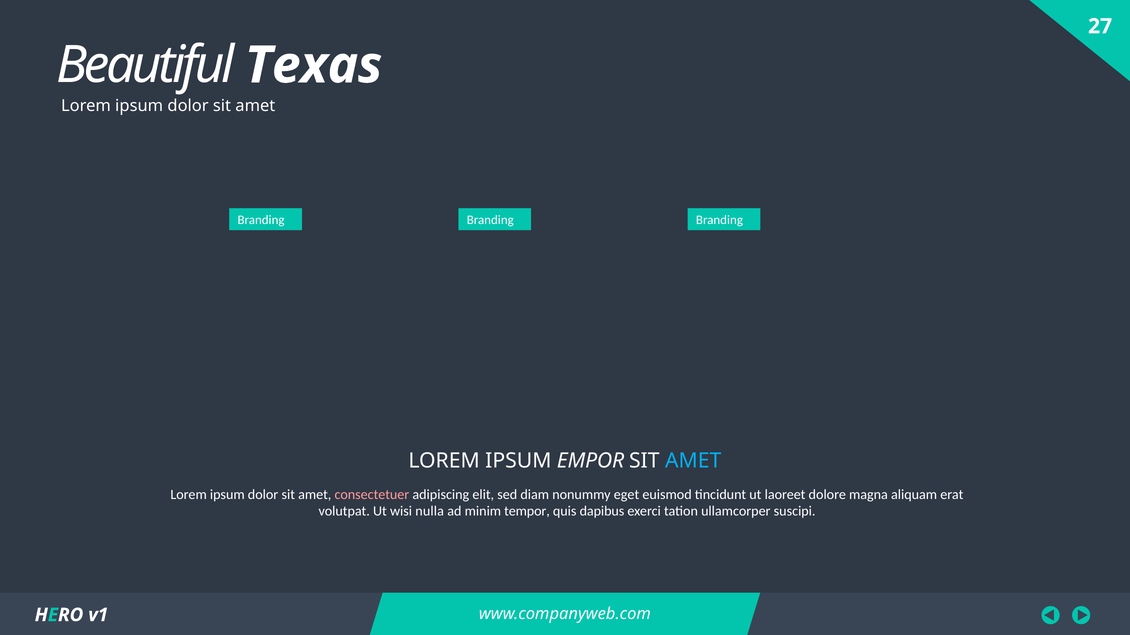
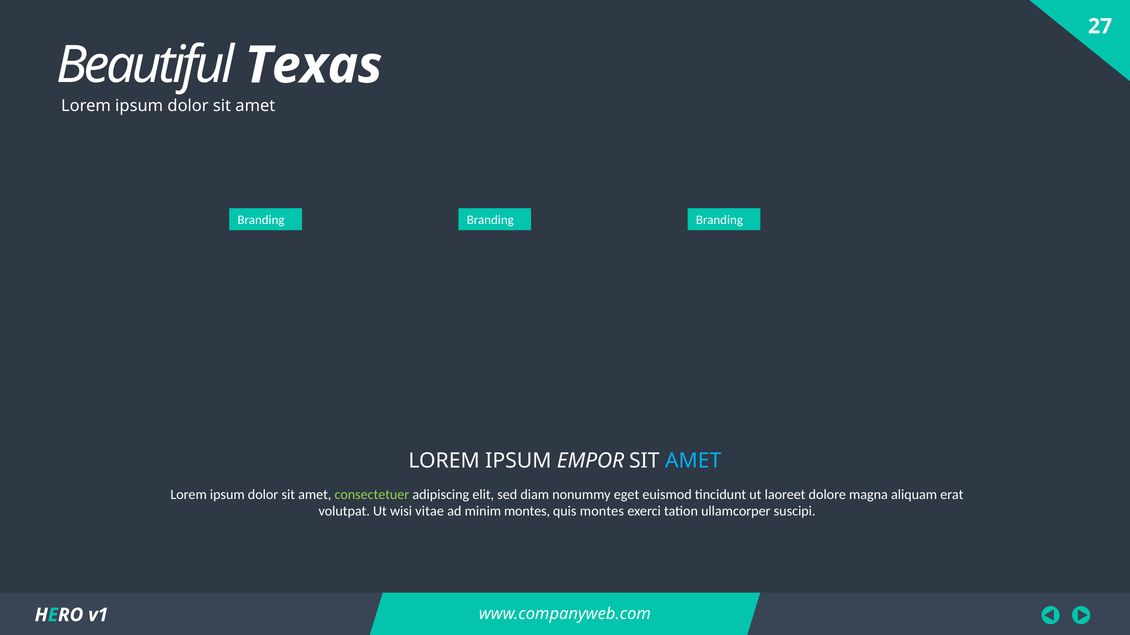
consectetuer colour: pink -> light green (372, 495)
nulla: nulla -> vitae (430, 512)
minim tempor: tempor -> montes (527, 512)
quis dapibus: dapibus -> montes (602, 512)
